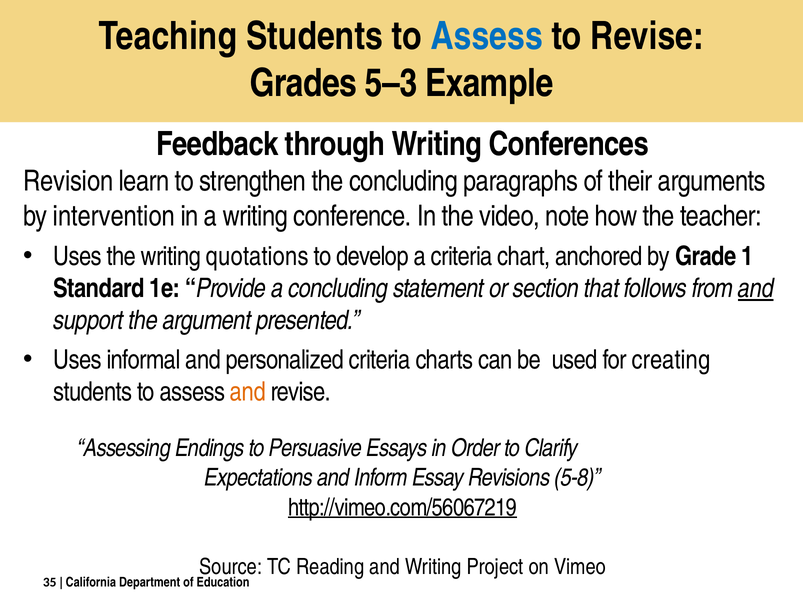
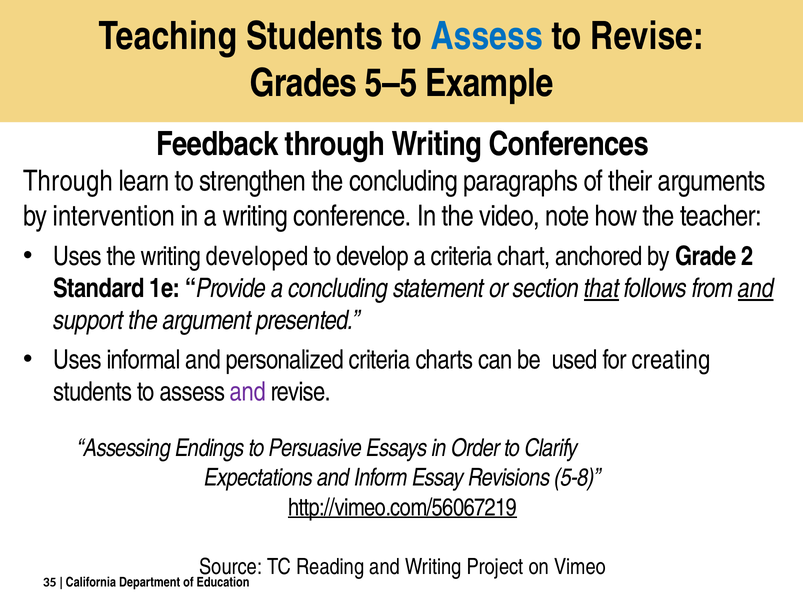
5–3: 5–3 -> 5–5 (391, 83)
Revision: Revision -> Through (68, 182)
quotations: quotations -> developed (257, 257)
1: 1 -> 2 (747, 257)
that underline: none -> present (602, 289)
and colour: orange -> purple (248, 392)
